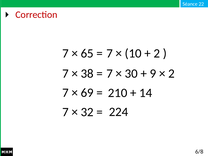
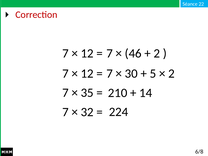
65: 65 -> 12 (87, 53)
10: 10 -> 46 (133, 53)
38: 38 -> 12 (87, 73)
9: 9 -> 5 (153, 73)
69: 69 -> 35 (87, 93)
